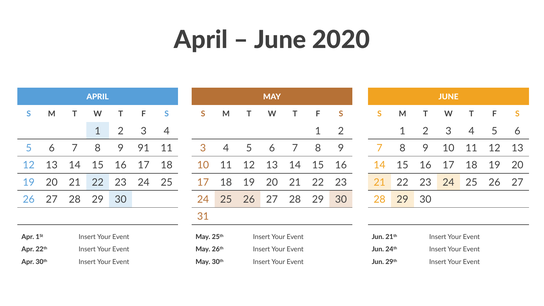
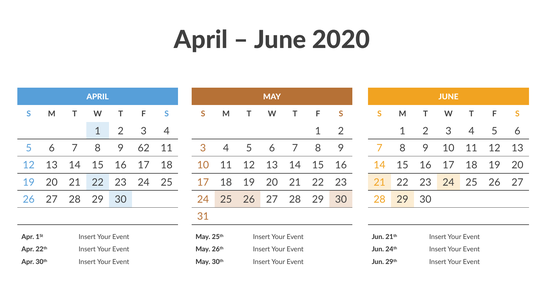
91: 91 -> 62 (144, 148)
